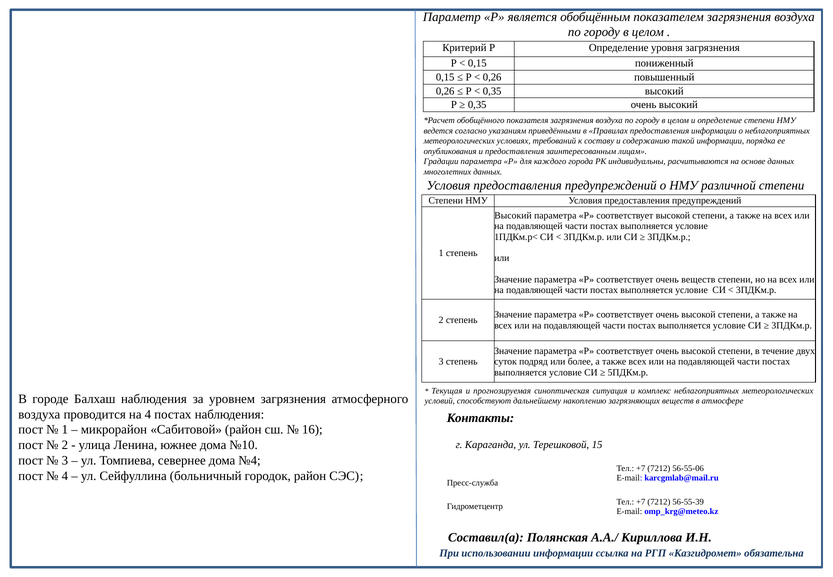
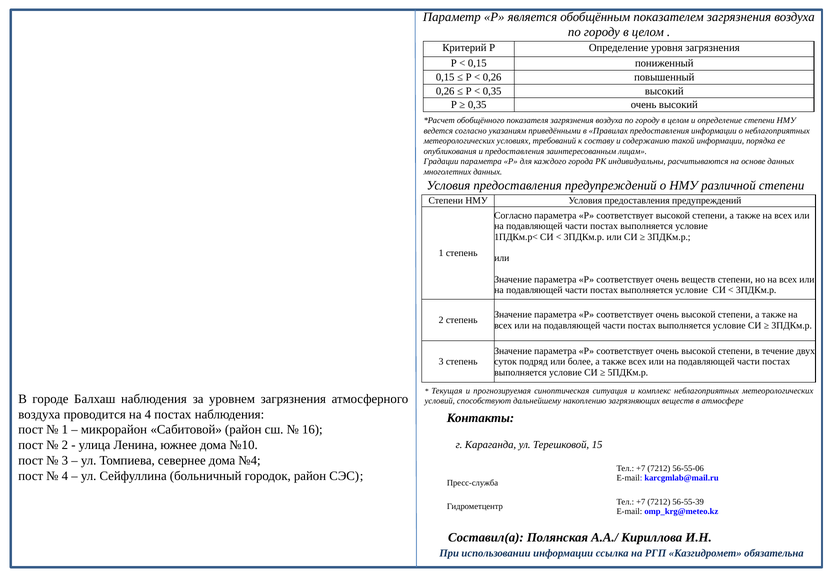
Высокий: Высокий -> Согласно (513, 215)
